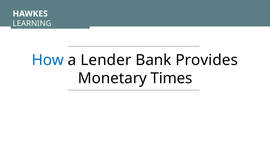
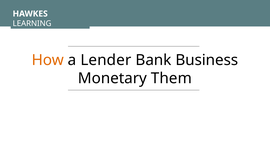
How colour: blue -> orange (48, 60)
Provides: Provides -> Business (207, 60)
Times: Times -> Them (171, 78)
